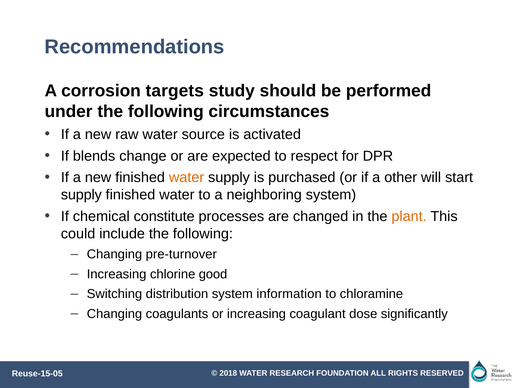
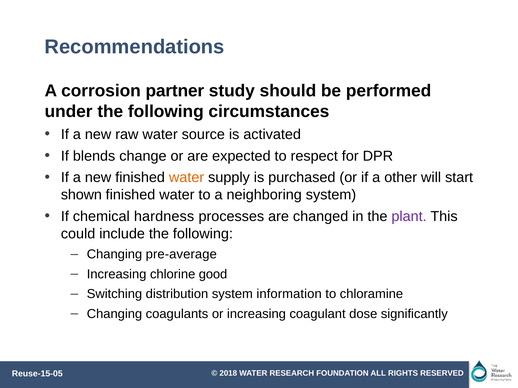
targets: targets -> partner (175, 91)
supply: supply -> shown (81, 195)
constitute: constitute -> hardness (164, 217)
plant colour: orange -> purple (409, 217)
pre-turnover: pre-turnover -> pre-average (181, 255)
